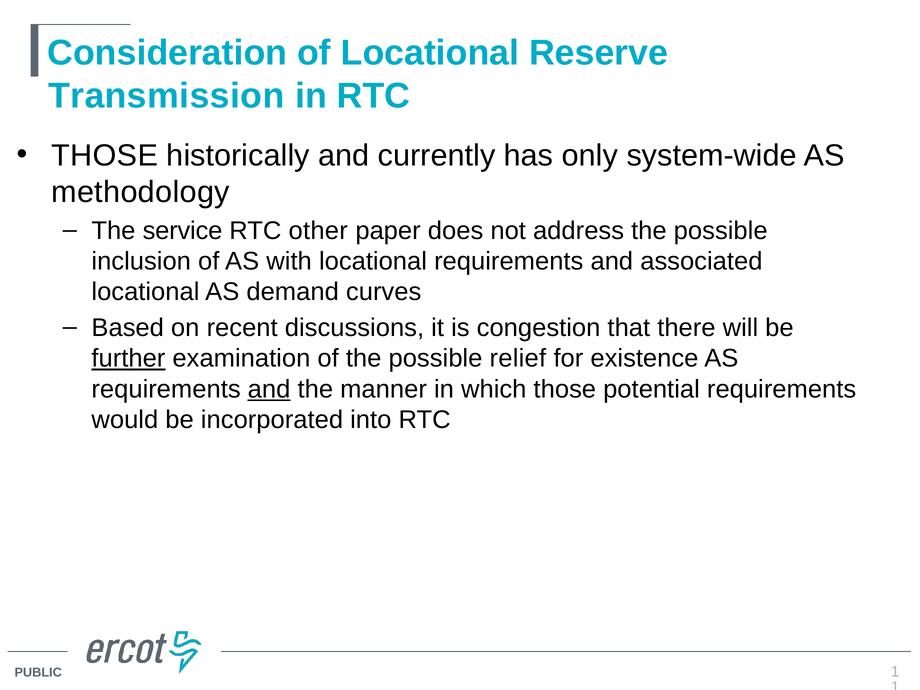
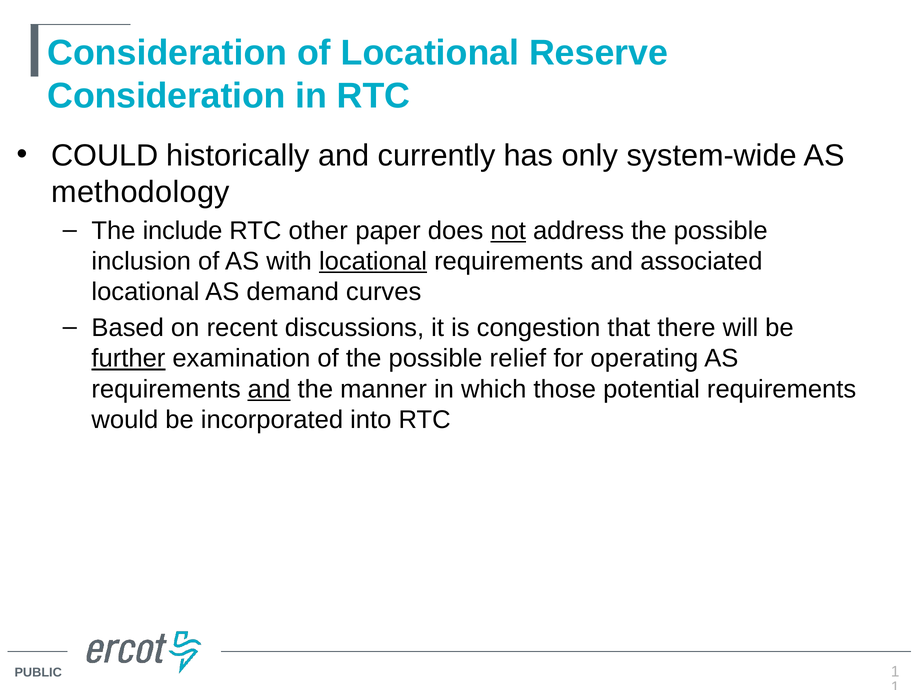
Transmission: Transmission -> Consideration (167, 96)
THOSE: THOSE -> COULD (105, 155)
service: service -> include (182, 231)
not underline: none -> present (508, 231)
locational underline: none -> present (373, 261)
existence: existence -> operating (644, 359)
